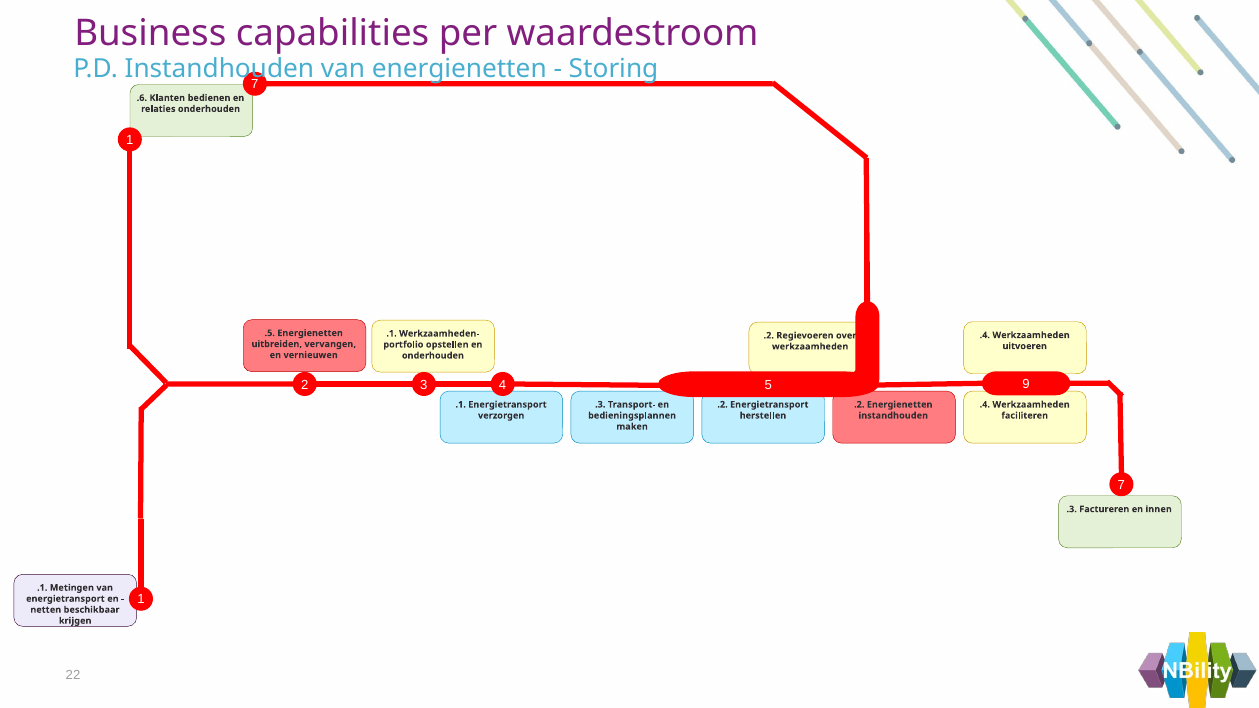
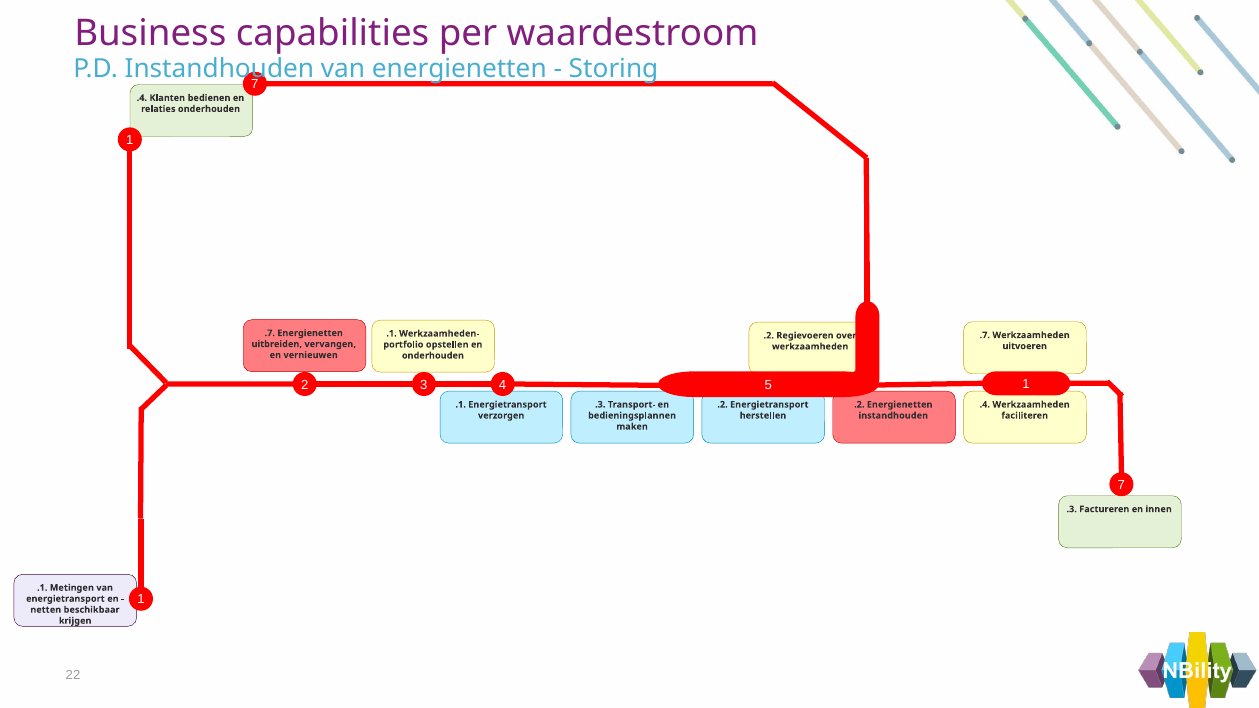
.6: .6 -> .4 (142, 98)
.5: .5 -> .7 (270, 333)
.4: .4 -> .7 (985, 335)
3 9: 9 -> 1 (1026, 384)
